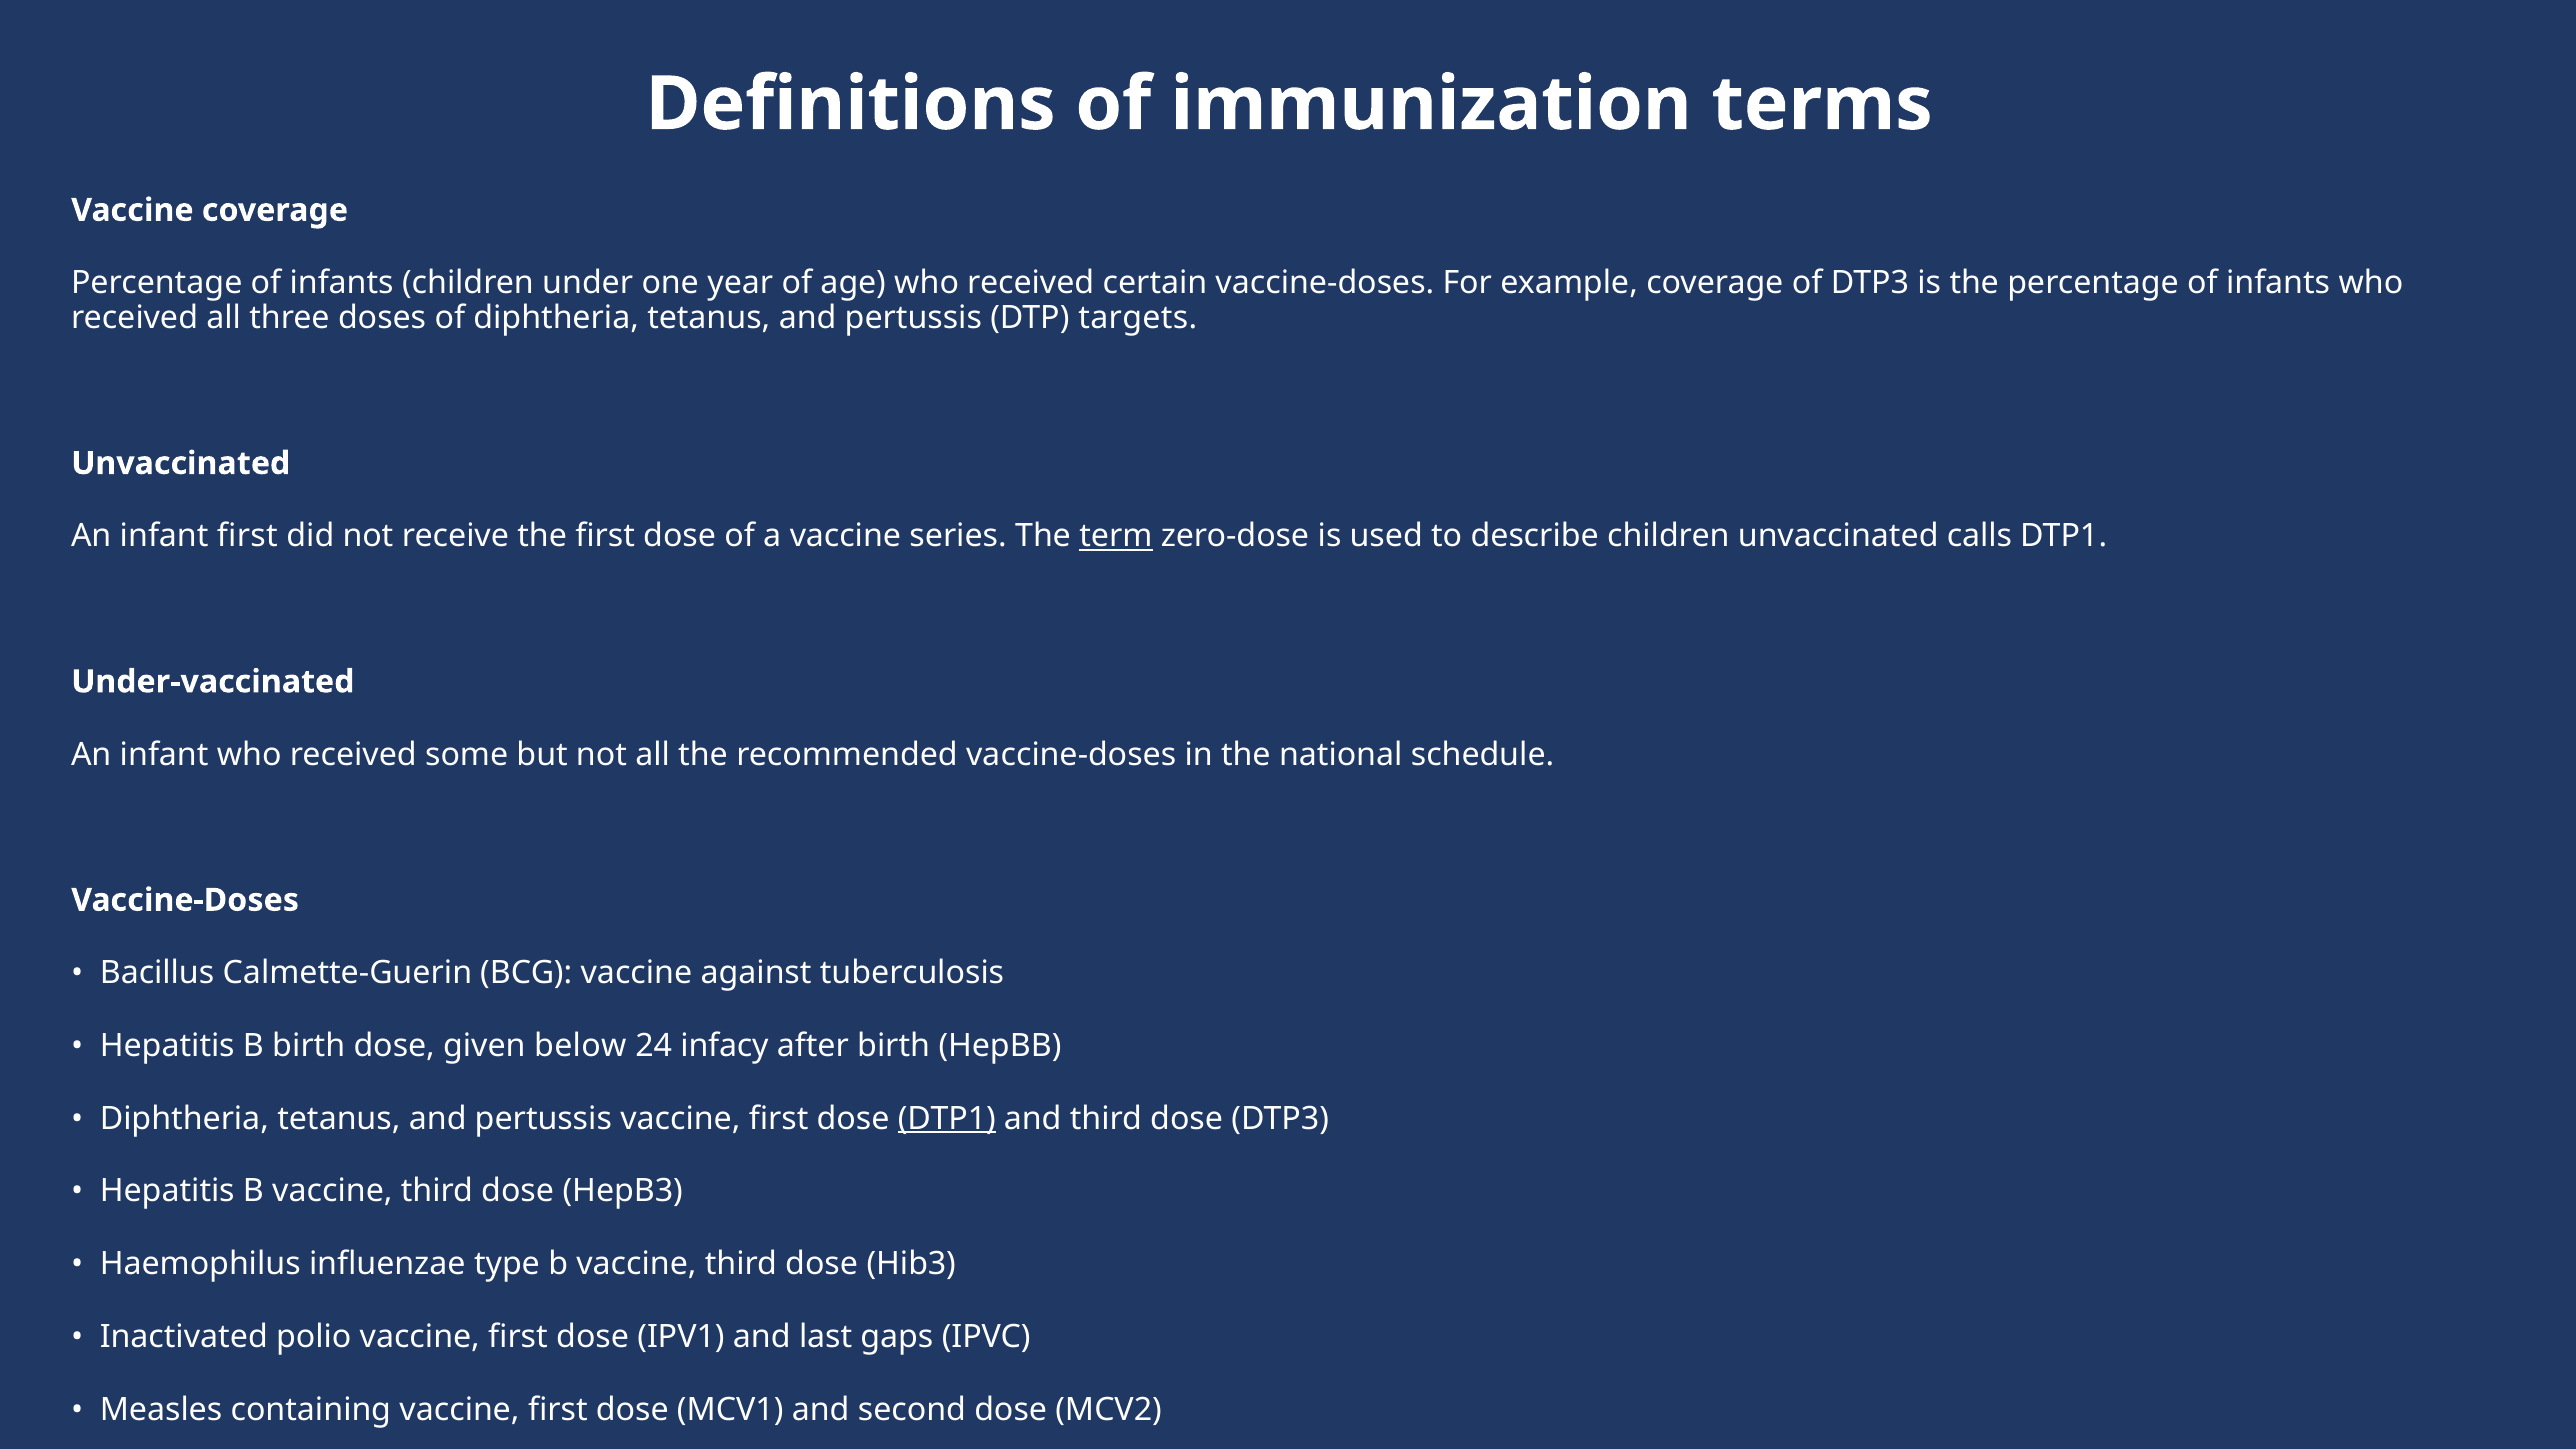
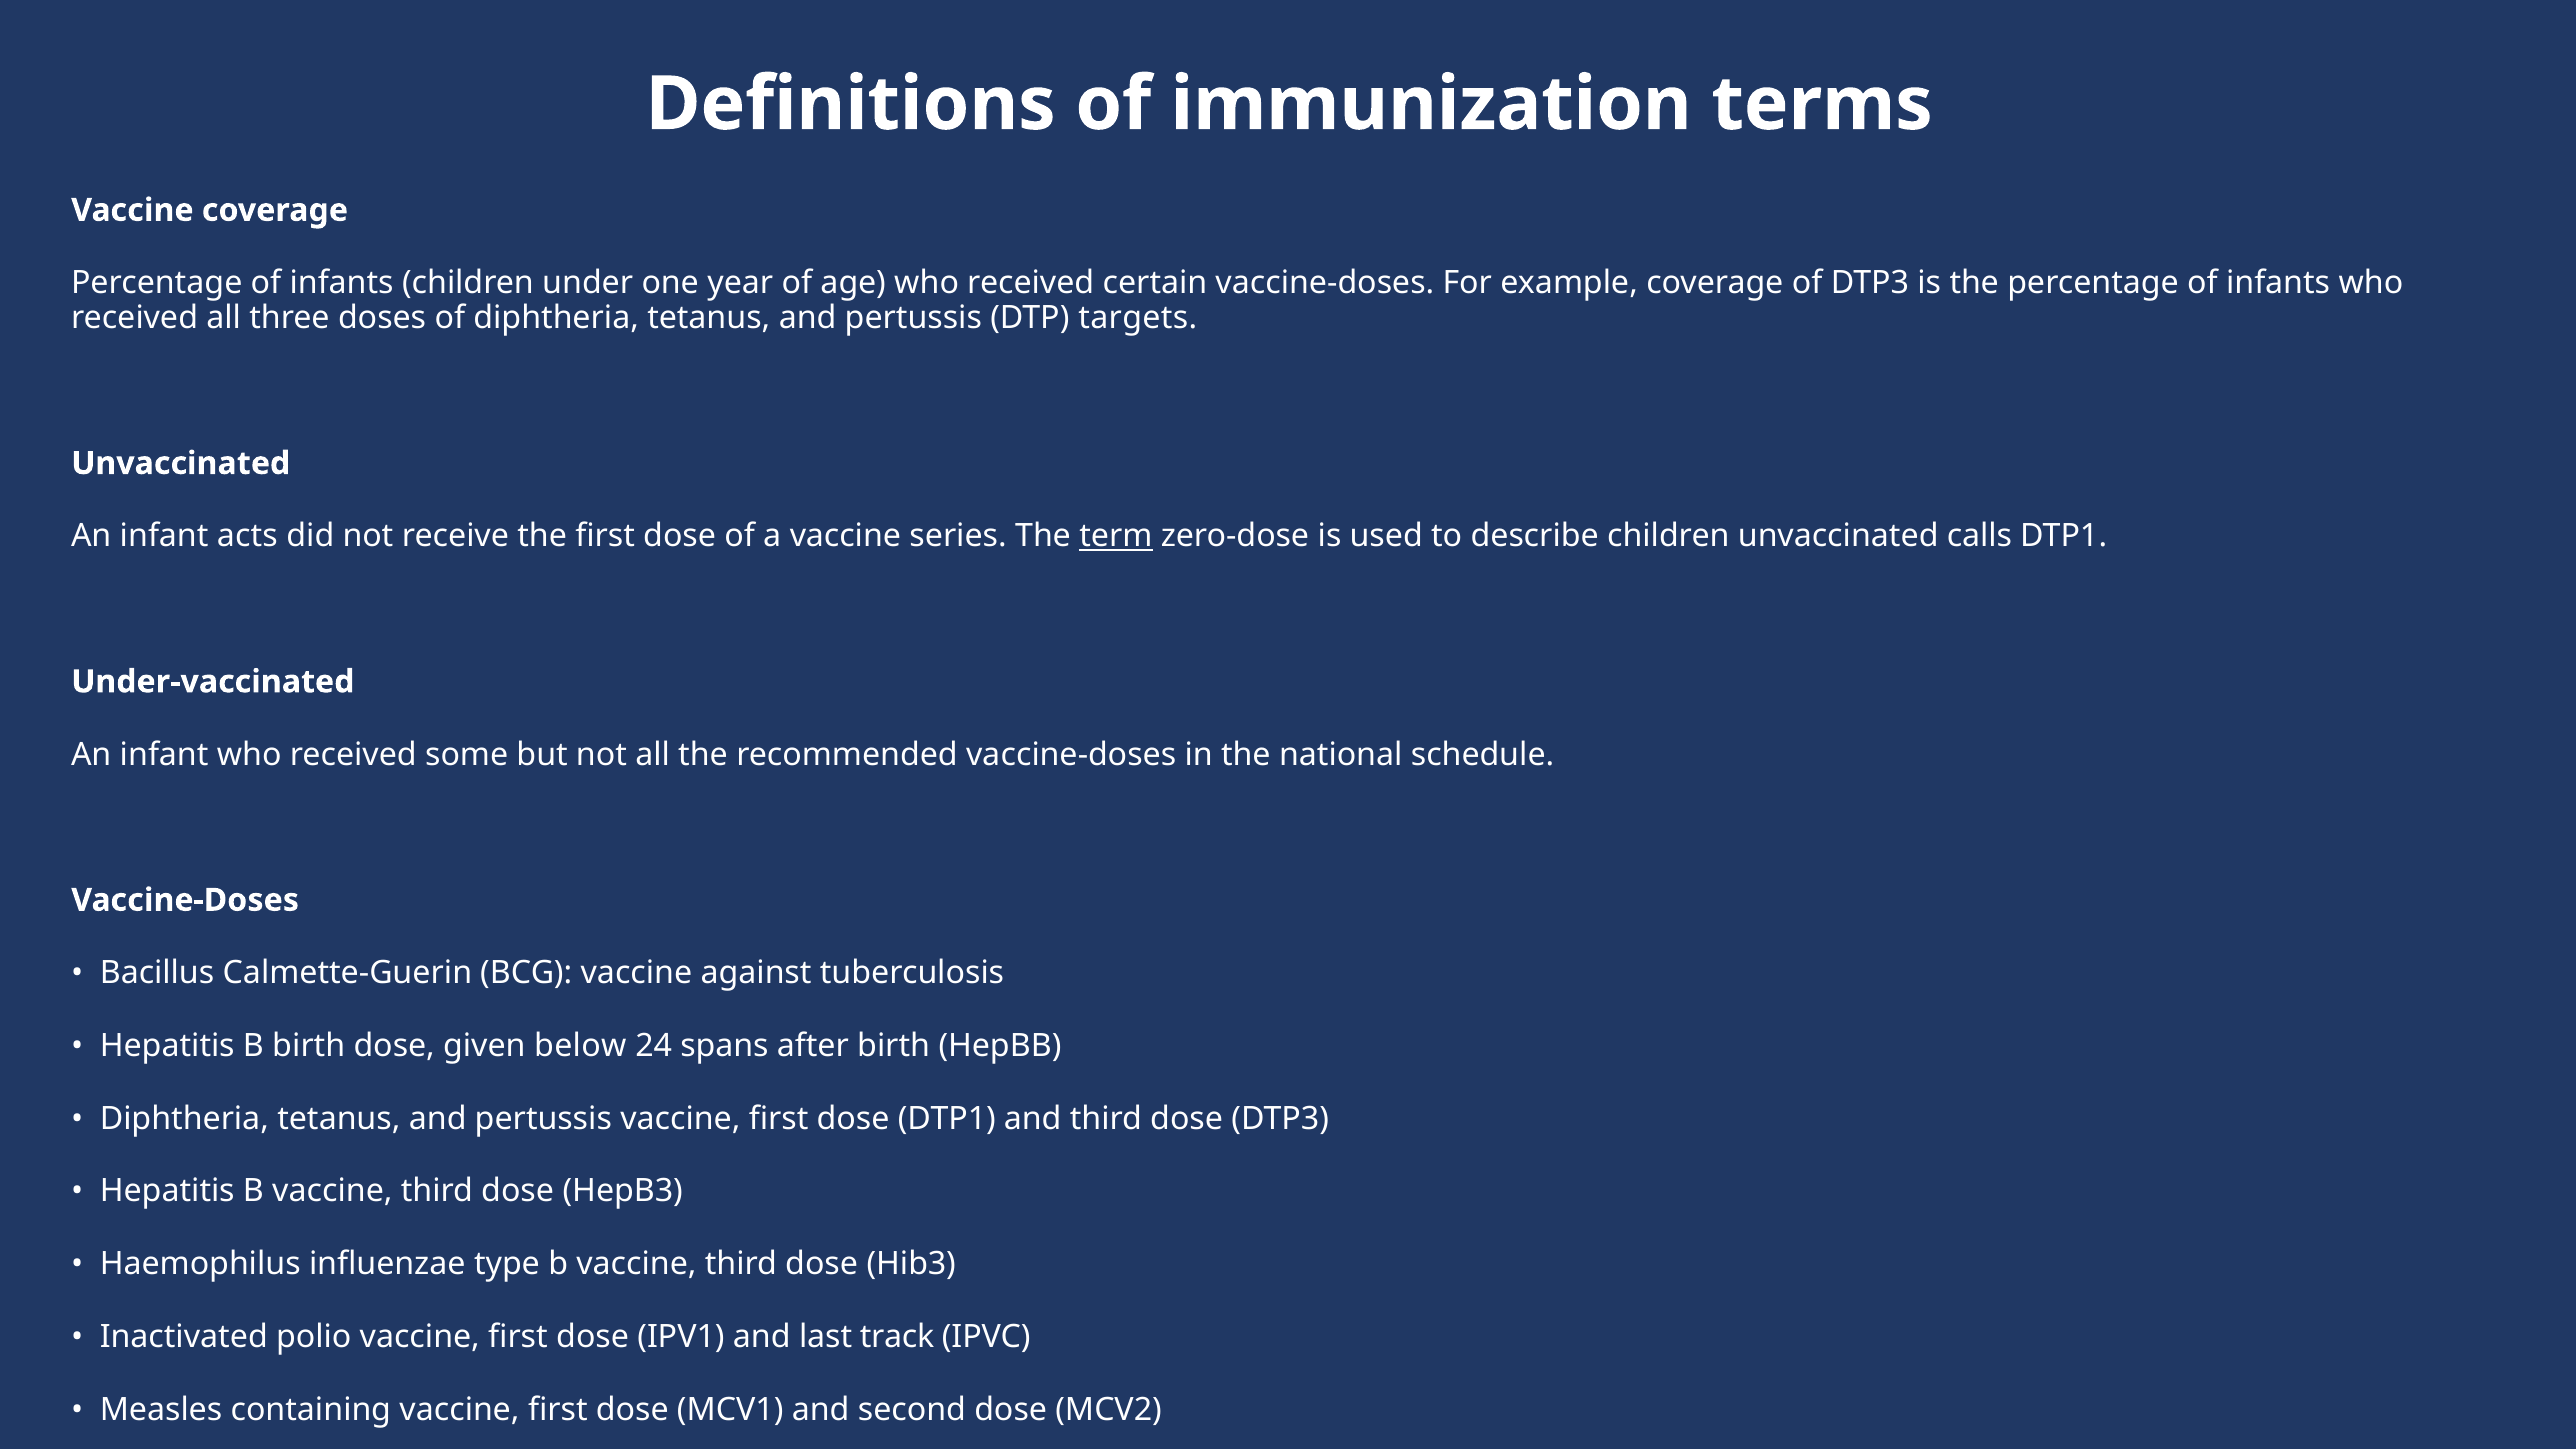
infant first: first -> acts (247, 536)
infacy: infacy -> spans (724, 1046)
DTP1 underline: present -> none (947, 1119)
gaps: gaps -> track (897, 1337)
